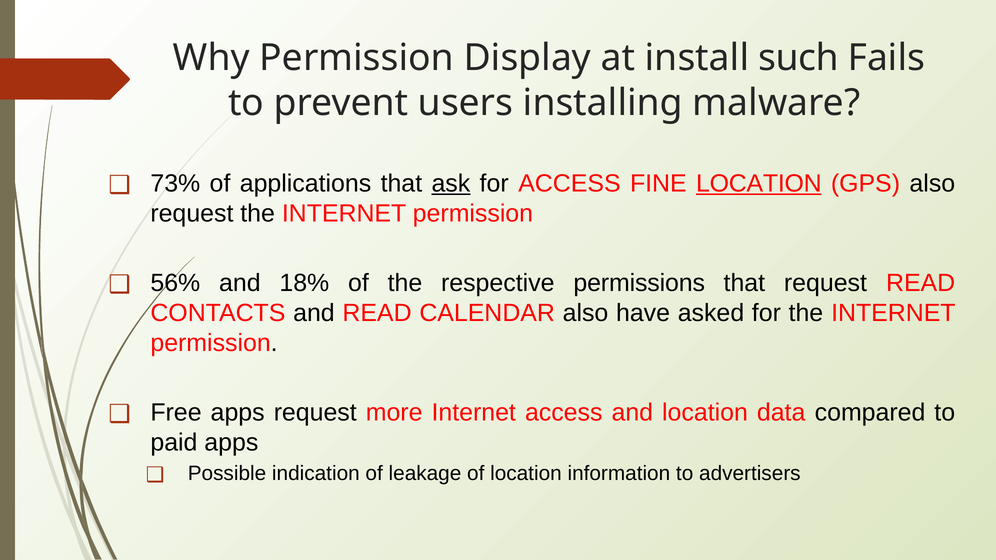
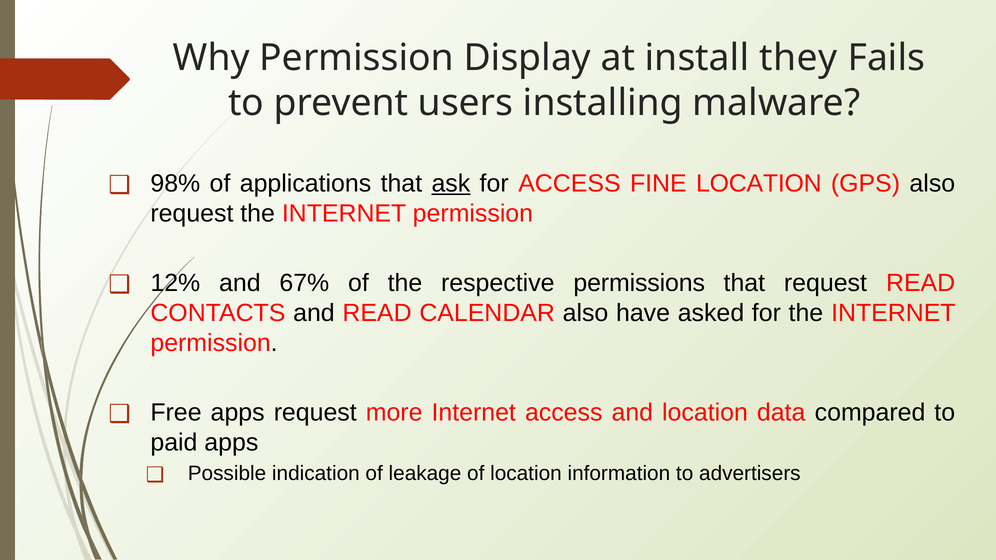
such: such -> they (798, 58)
73%: 73% -> 98% (175, 184)
LOCATION underline: present -> none (759, 184)
56%: 56% -> 12% (175, 283)
18%: 18% -> 67% (304, 283)
